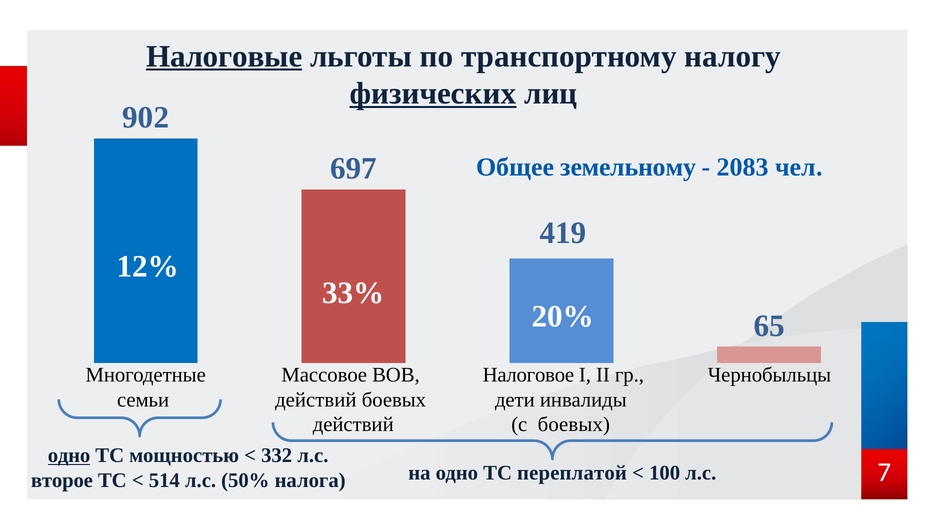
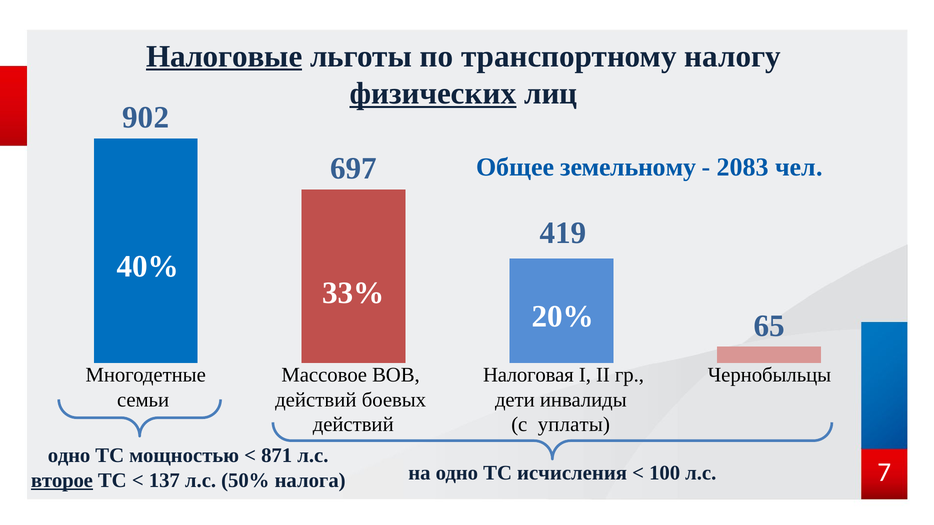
12%: 12% -> 40% (148, 267)
Налоговое: Налоговое -> Налоговая (528, 375)
с боевых: боевых -> уплаты (574, 425)
одно underline: present -> none (69, 456)
332: 332 -> 871 (277, 456)
переплатой: переплатой -> исчисления (572, 473)
второе underline: none -> present (62, 481)
514: 514 -> 137 (164, 481)
